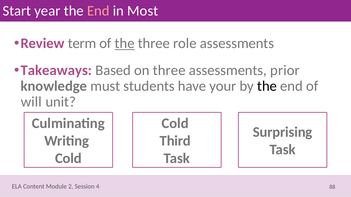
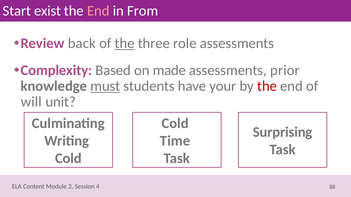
year: year -> exist (48, 11)
Most: Most -> From (143, 11)
term: term -> back (82, 43)
Takeaways: Takeaways -> Complexity (56, 71)
on three: three -> made (169, 71)
must underline: none -> present (105, 86)
the colour: black -> red (267, 86)
Third: Third -> Time (175, 141)
